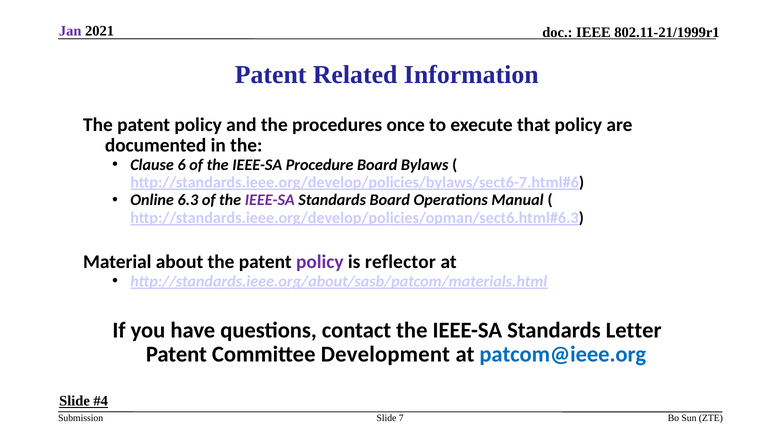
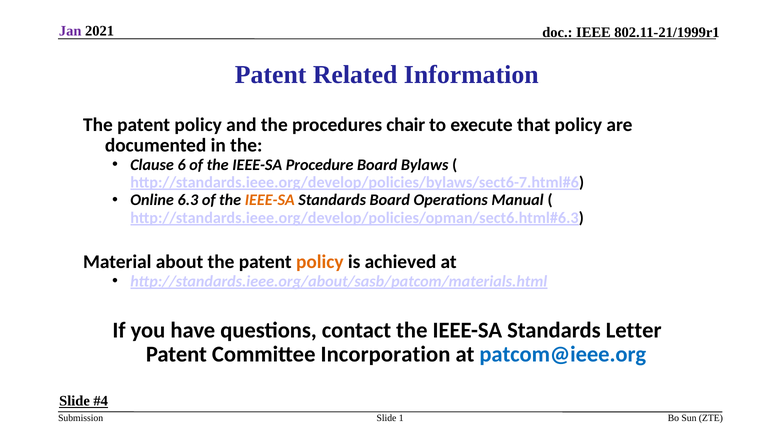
once: once -> chair (406, 124)
IEEE-SA colour: purple -> orange (270, 200)
policy colour: purple -> orange (320, 261)
reflector: reflector -> achieved (400, 261)
Development: Development -> Incorporation (385, 354)
7: 7 -> 1 (401, 418)
